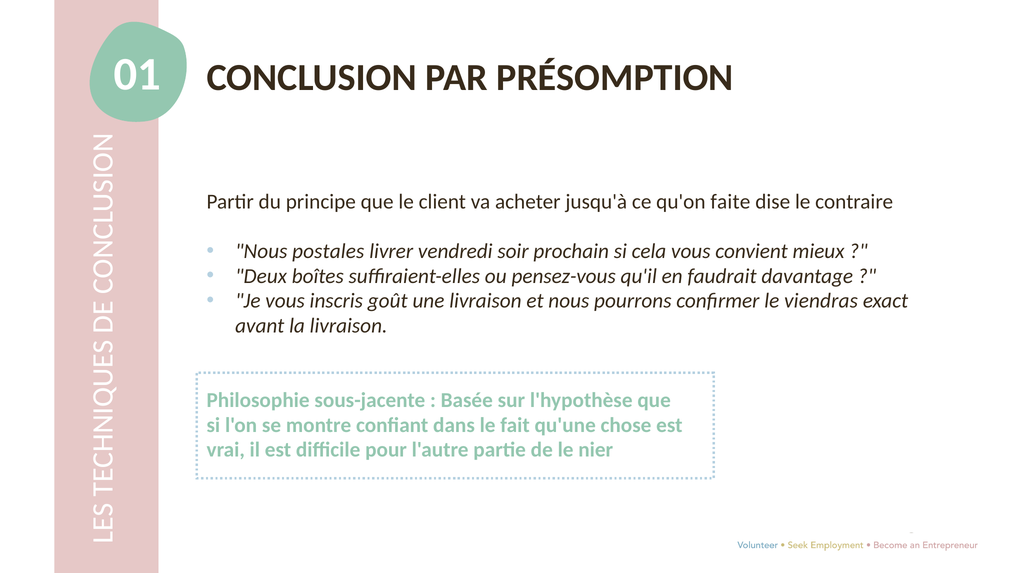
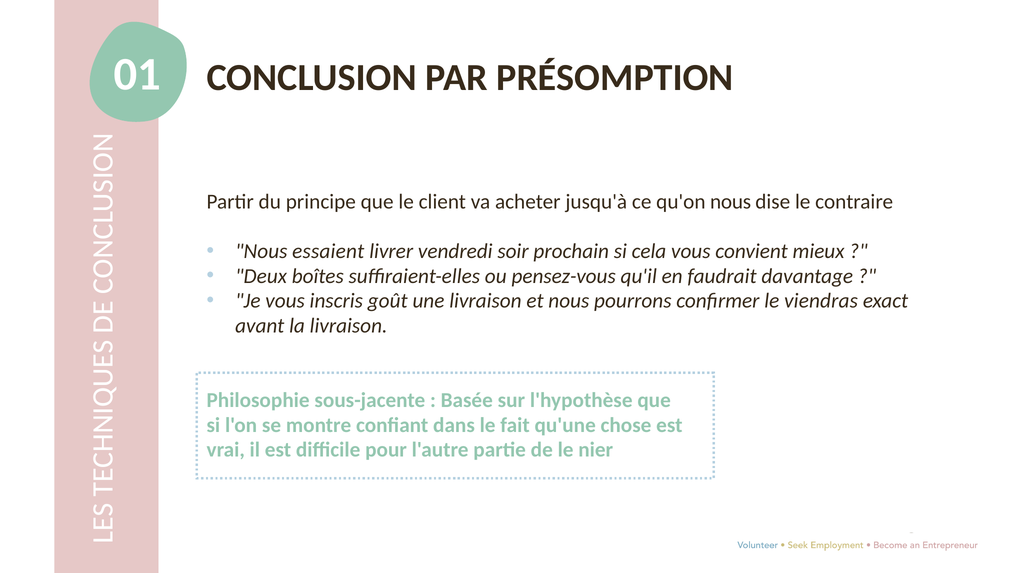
qu'on faite: faite -> nous (731, 201)
postales: postales -> essaient (328, 251)
